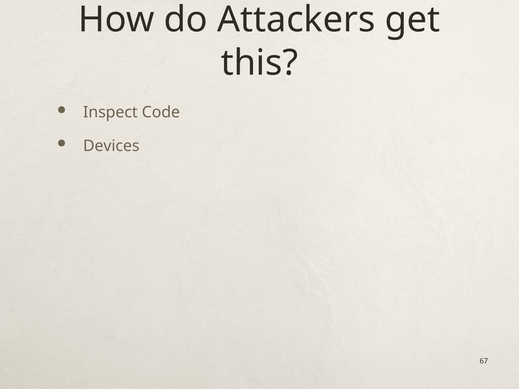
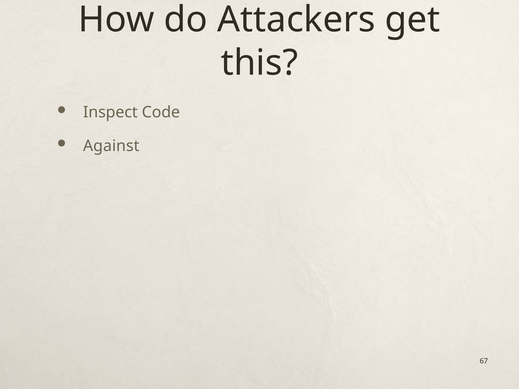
Devices: Devices -> Against (111, 146)
